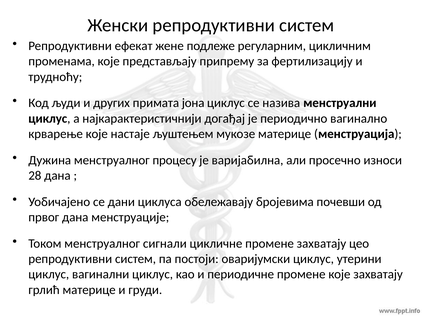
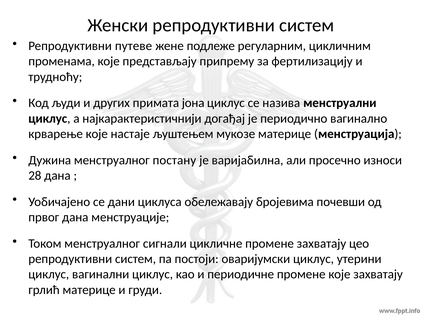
ефекат: ефекат -> путеве (134, 46)
процесу: процесу -> постану (174, 160)
